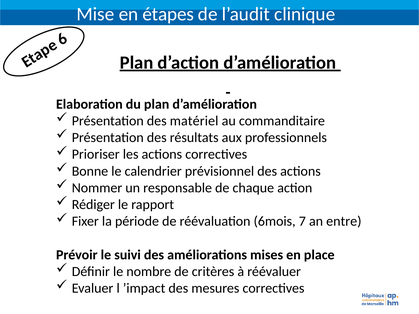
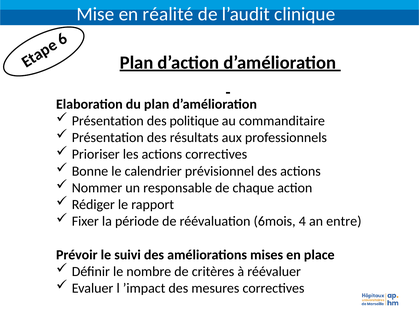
étapes: étapes -> réalité (168, 14)
matériel: matériel -> politique (194, 121)
7: 7 -> 4 (302, 222)
